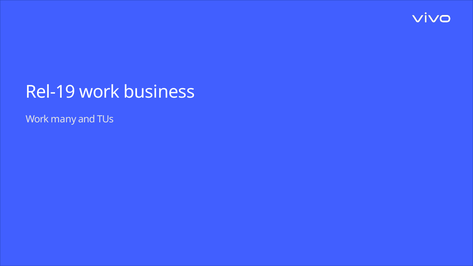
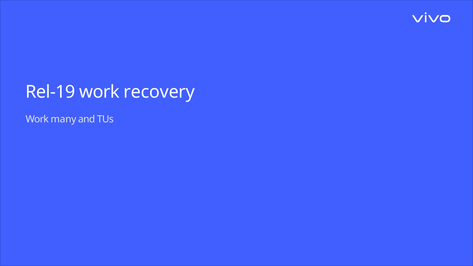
business: business -> recovery (159, 92)
